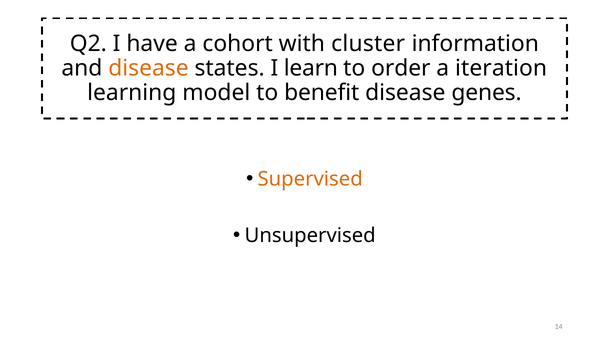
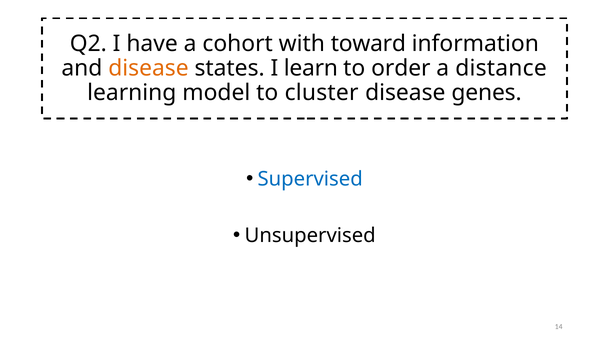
cluster: cluster -> toward (368, 44)
iteration: iteration -> distance (501, 68)
benefit: benefit -> cluster (322, 93)
Supervised colour: orange -> blue (310, 179)
